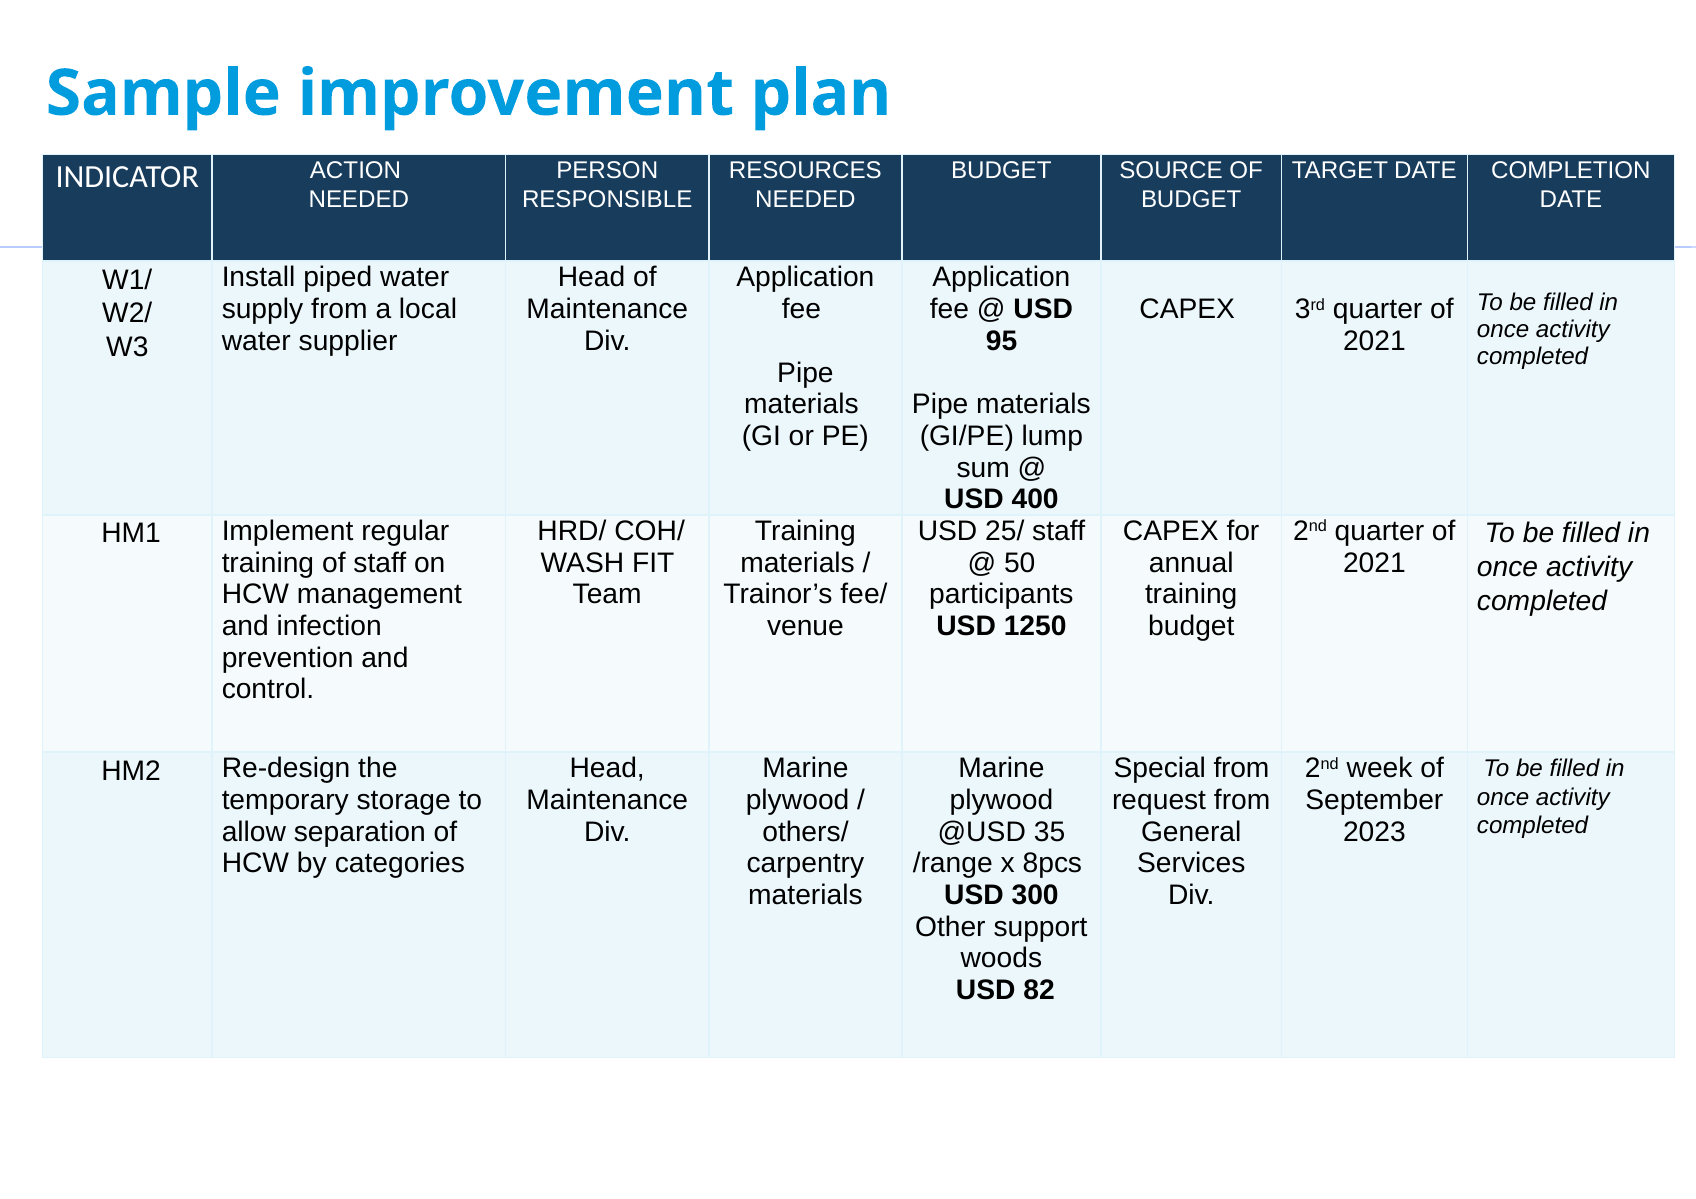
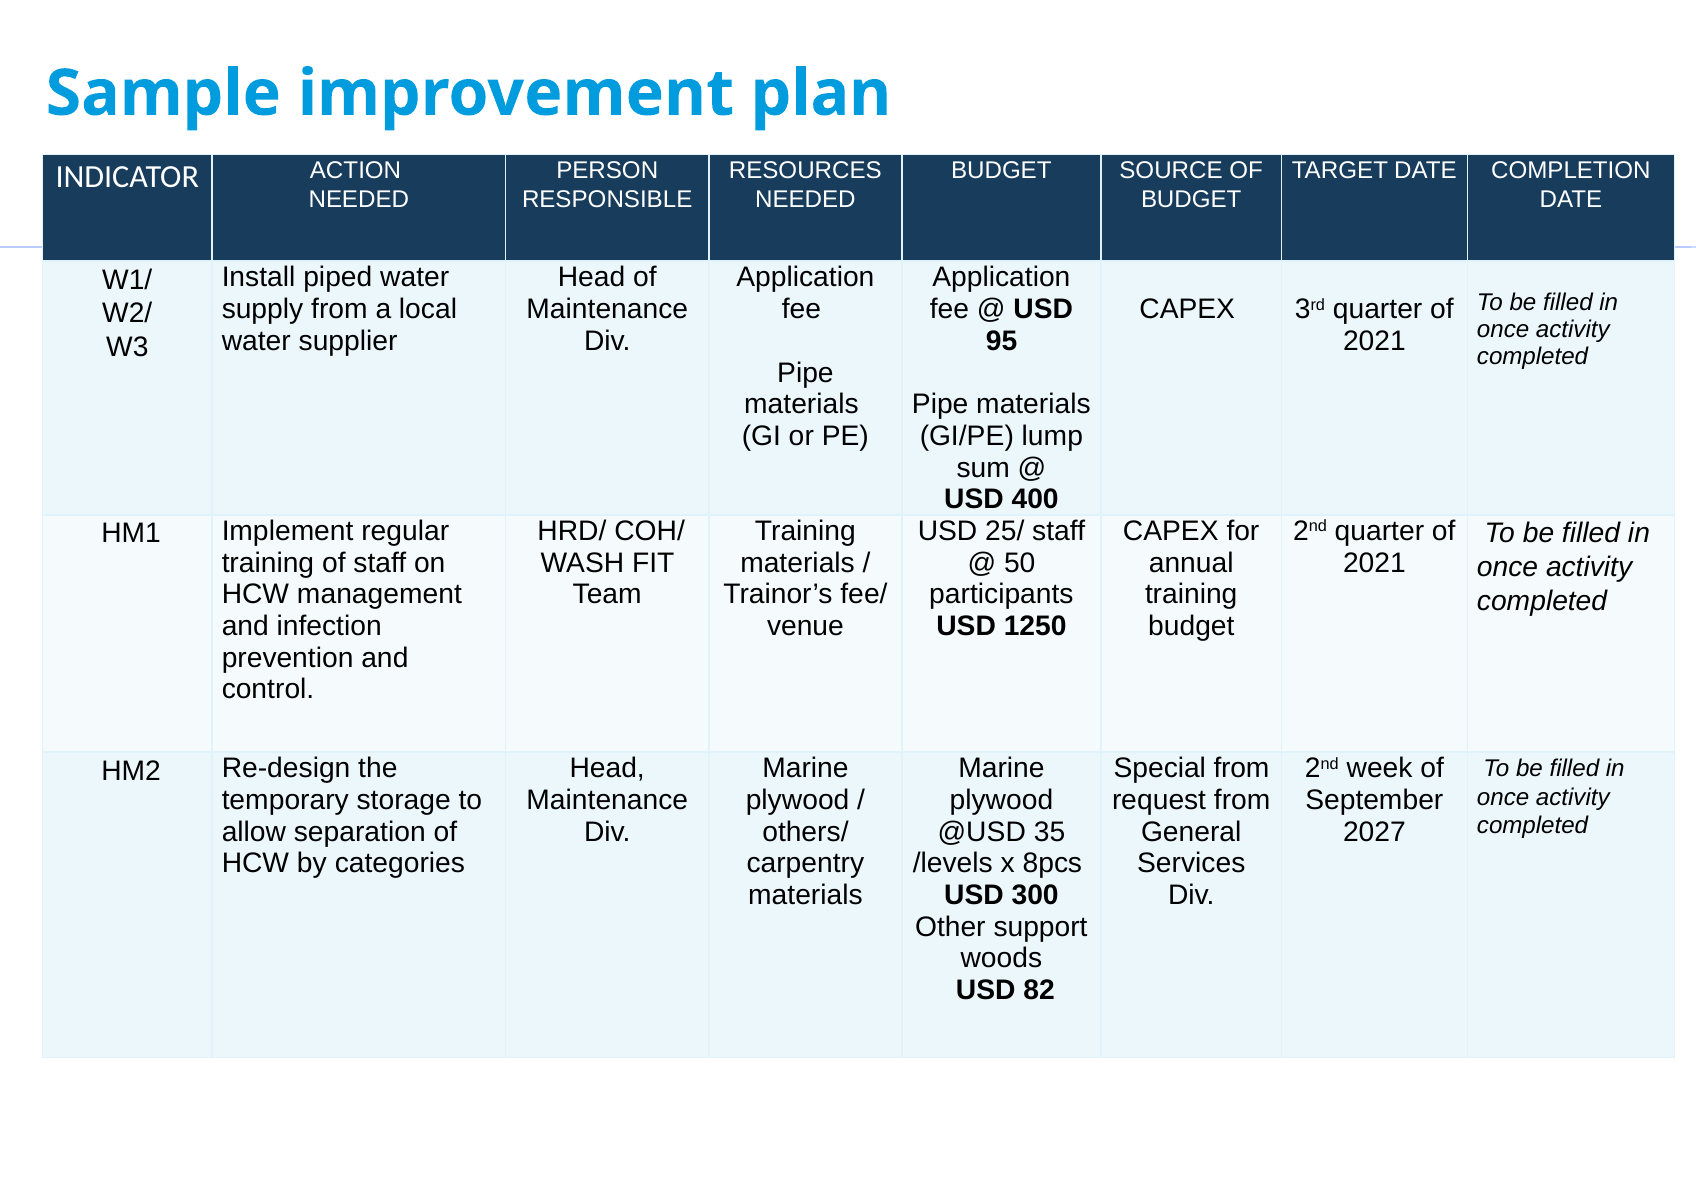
2023: 2023 -> 2027 (1374, 832)
/range: /range -> /levels (953, 864)
